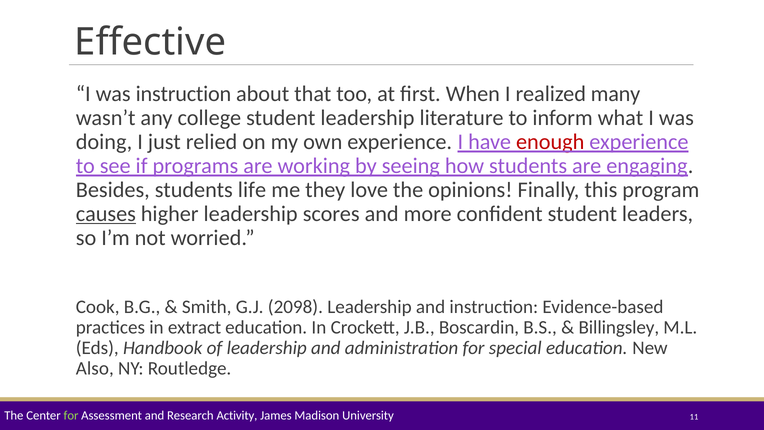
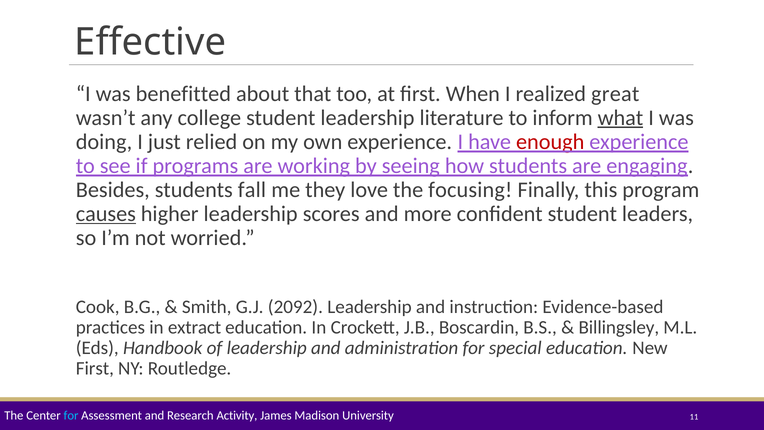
was instruction: instruction -> benefitted (183, 94)
many: many -> great (615, 94)
what underline: none -> present (620, 118)
life: life -> fall (252, 190)
opinions: opinions -> focusing (470, 190)
2098: 2098 -> 2092 (295, 307)
Also: Also -> First (95, 368)
for colour: light green -> light blue (71, 415)
